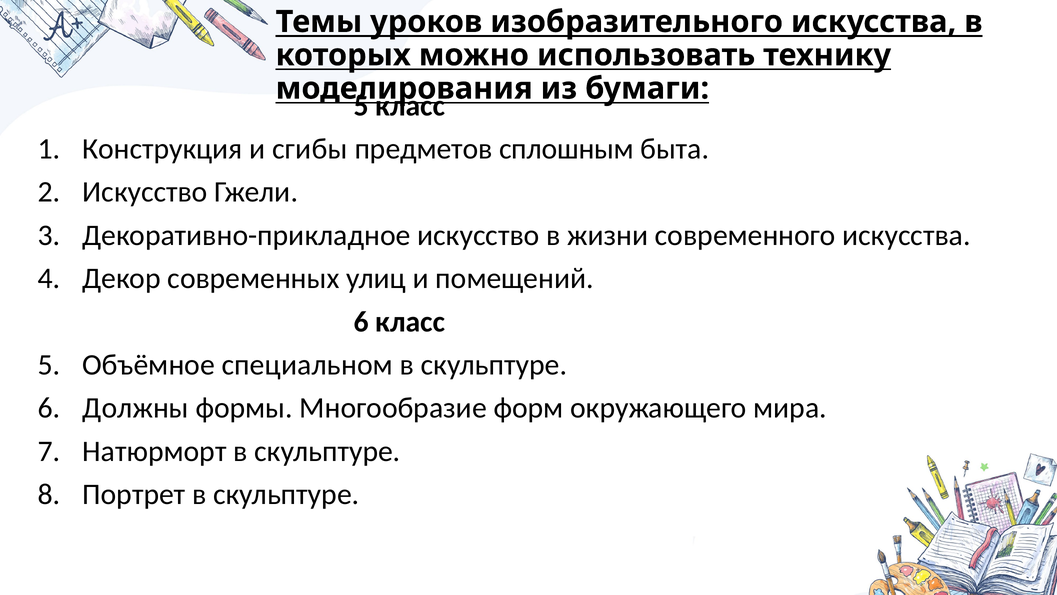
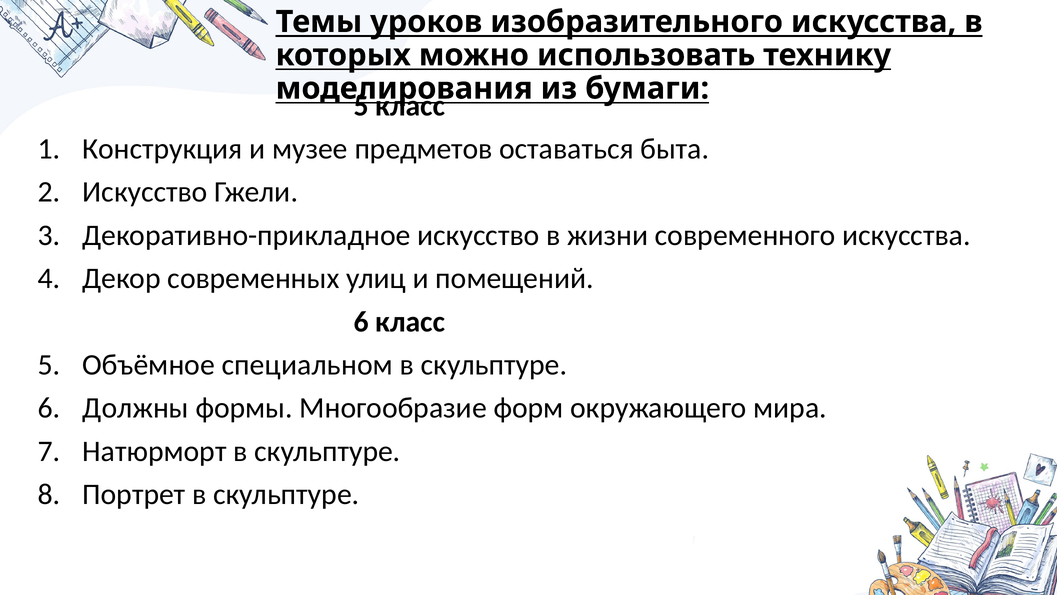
сгибы: сгибы -> музее (310, 149)
сплошным: сплошным -> оставаться (566, 149)
